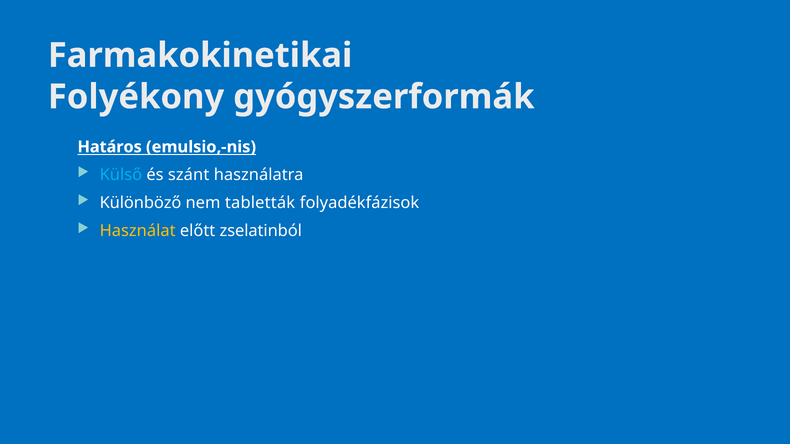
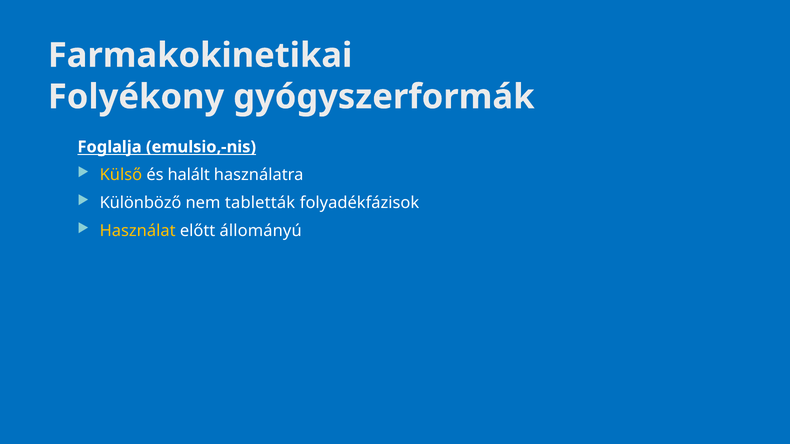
Határos: Határos -> Foglalja (110, 147)
Külső colour: light blue -> yellow (121, 175)
szánt: szánt -> halált (189, 175)
zselatinból: zselatinból -> állományú (261, 231)
